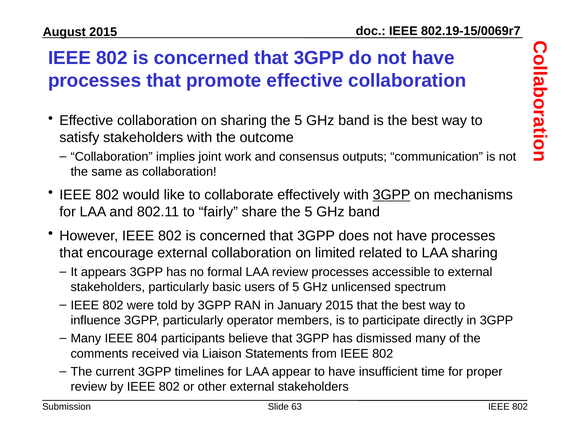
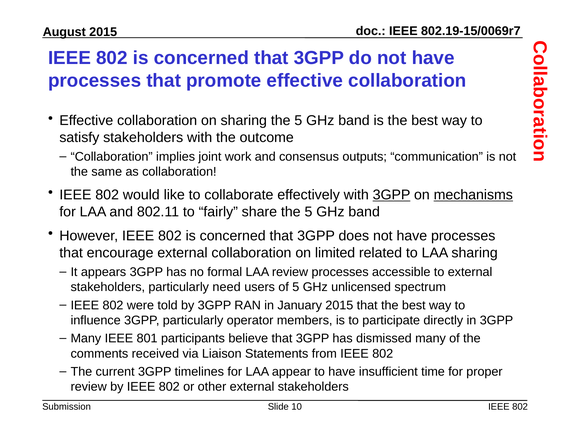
mechanisms underline: none -> present (473, 195)
basic: basic -> need (227, 287)
804: 804 -> 801 (147, 338)
63: 63 -> 10 (297, 406)
